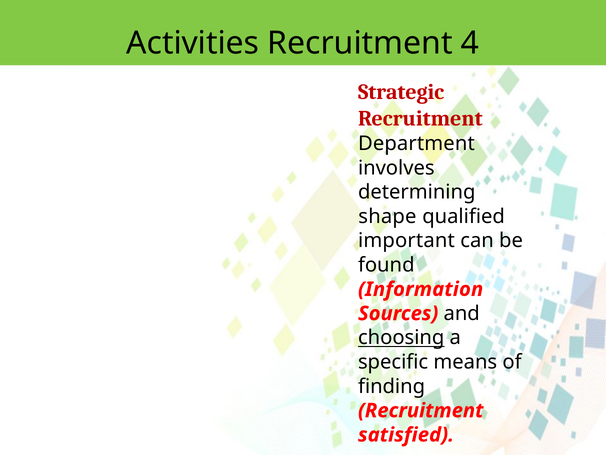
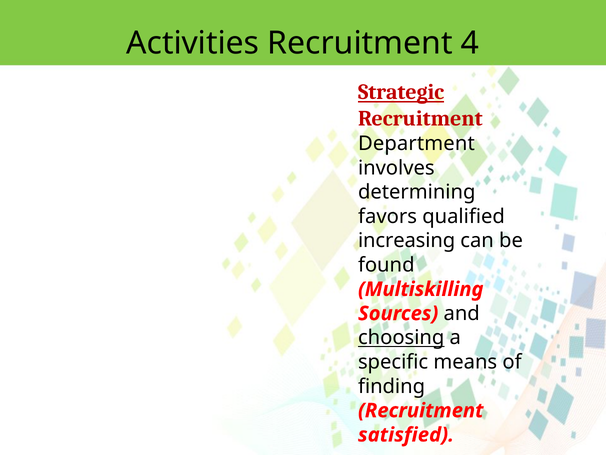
Strategic underline: none -> present (401, 92)
shape: shape -> favors (388, 216)
important: important -> increasing (407, 240)
Information: Information -> Multiskilling (421, 289)
